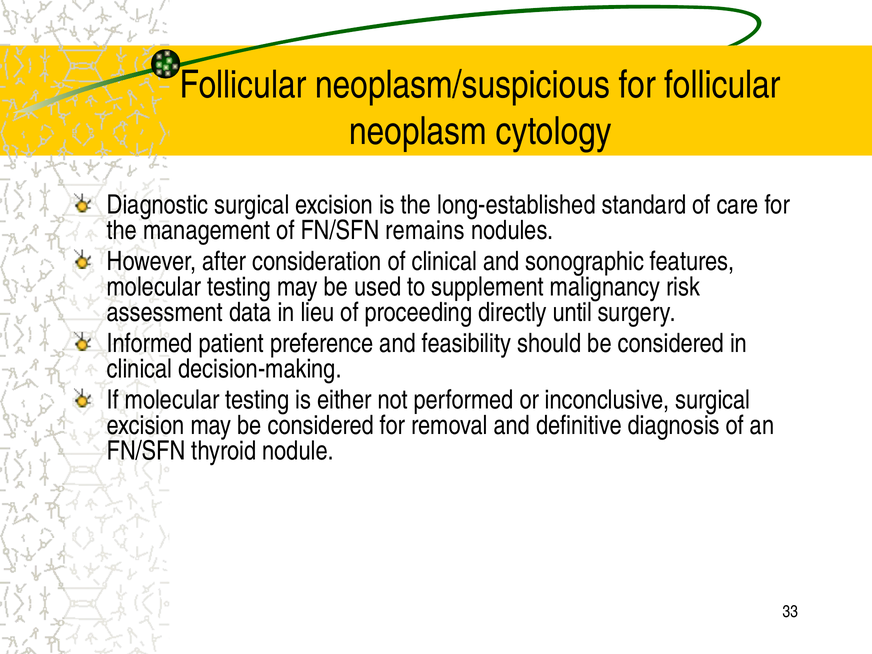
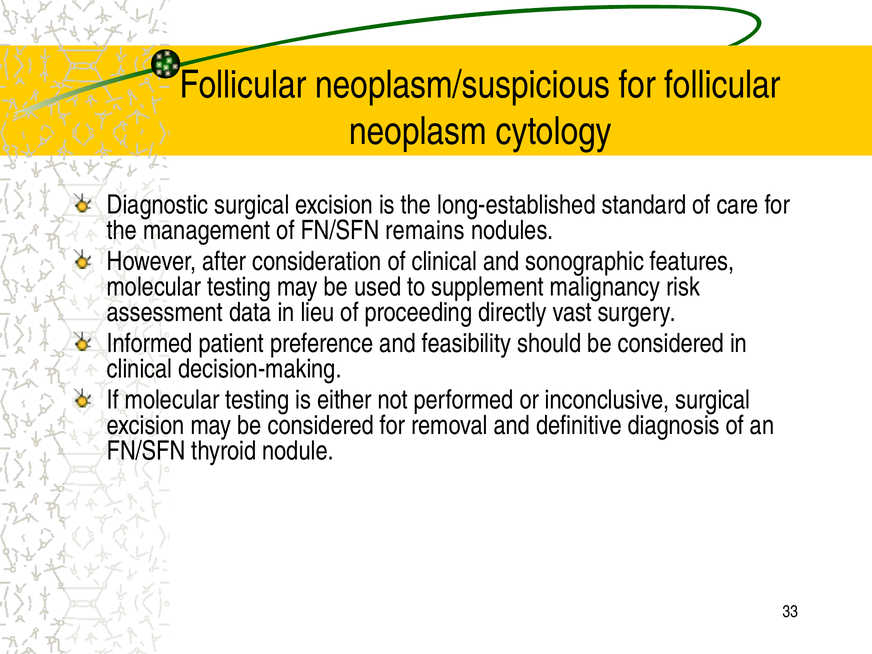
until: until -> vast (572, 313)
